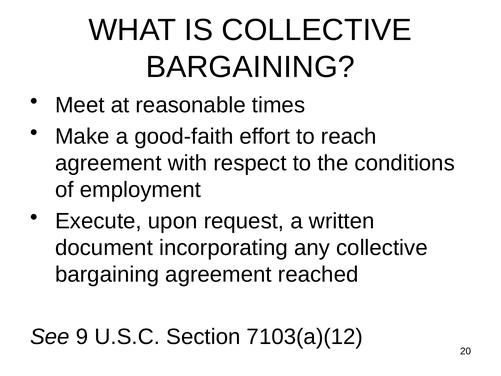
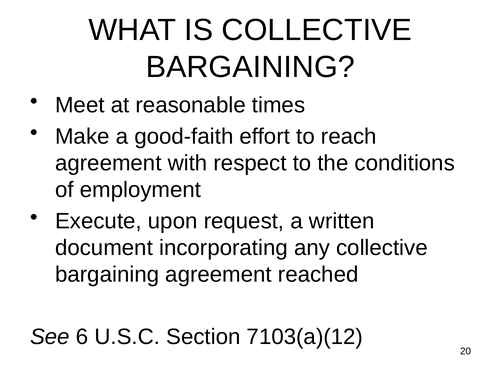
9: 9 -> 6 (82, 337)
